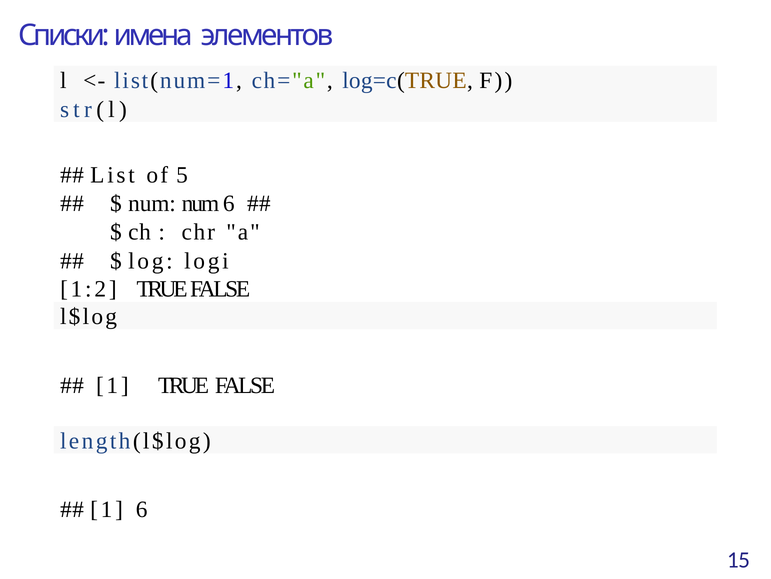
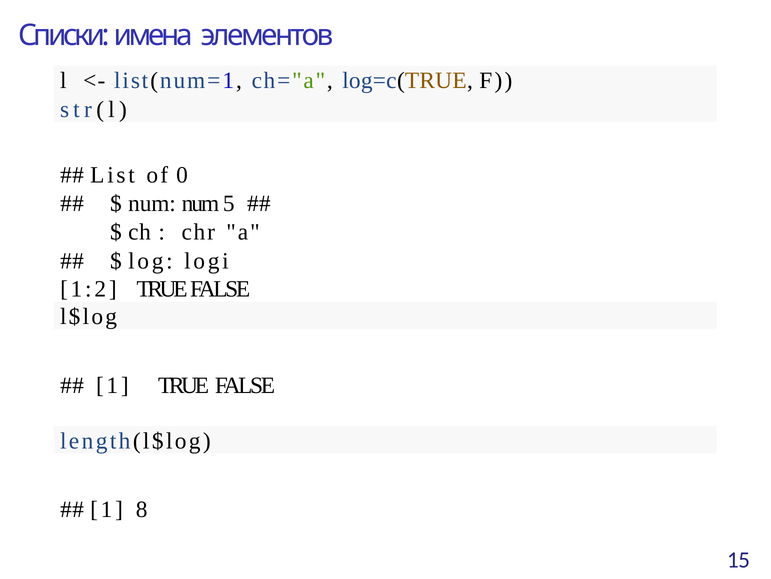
5: 5 -> 0 (182, 175)
num 6: 6 -> 5 (229, 203)
1 6: 6 -> 8 (142, 509)
